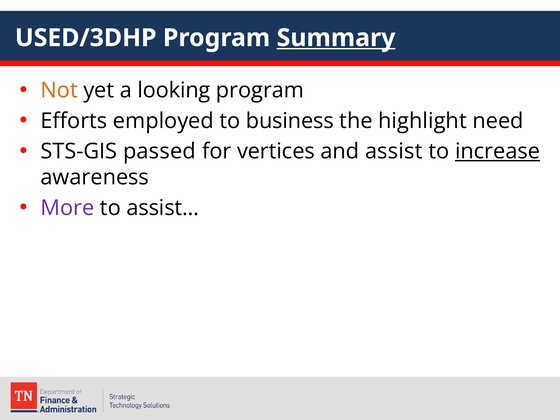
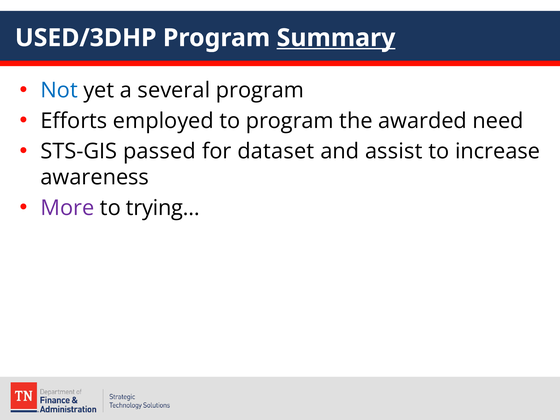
Not colour: orange -> blue (59, 90)
looking: looking -> several (174, 90)
to business: business -> program (290, 121)
highlight: highlight -> awarded (423, 121)
vertices: vertices -> dataset (276, 151)
increase underline: present -> none (498, 151)
assist…: assist… -> trying… (163, 208)
